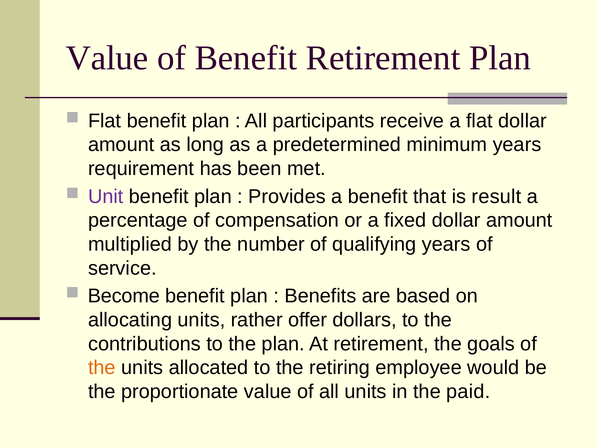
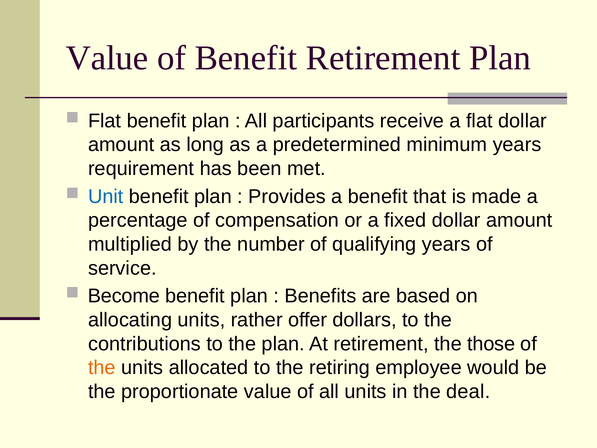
Unit colour: purple -> blue (106, 196)
result: result -> made (497, 196)
goals: goals -> those (491, 344)
paid: paid -> deal (468, 391)
